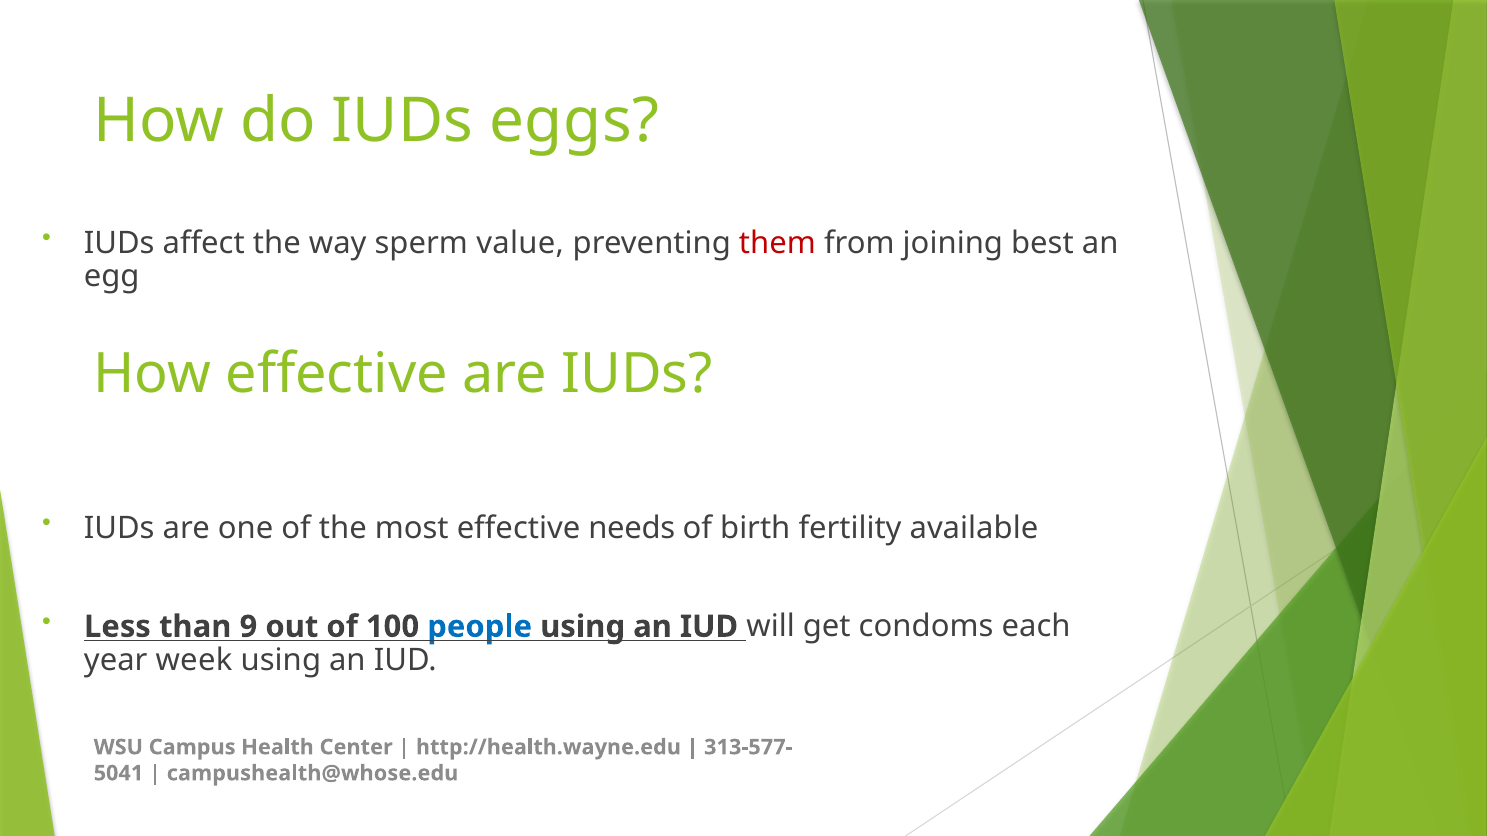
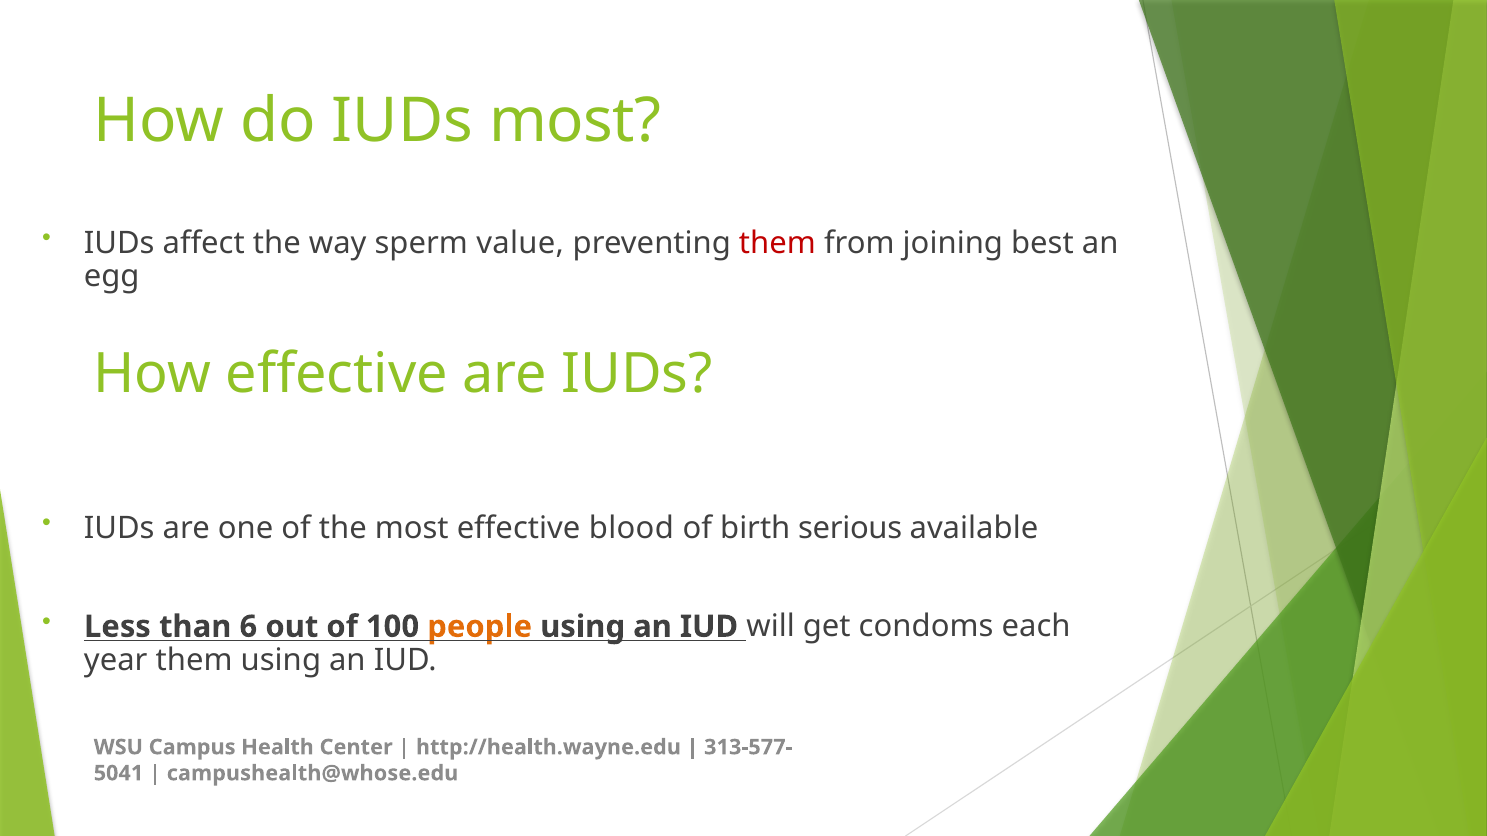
IUDs eggs: eggs -> most (575, 121)
needs: needs -> blood (631, 528)
fertility: fertility -> serious (850, 528)
9: 9 -> 6 (248, 627)
people colour: blue -> orange (480, 627)
year week: week -> them (194, 660)
